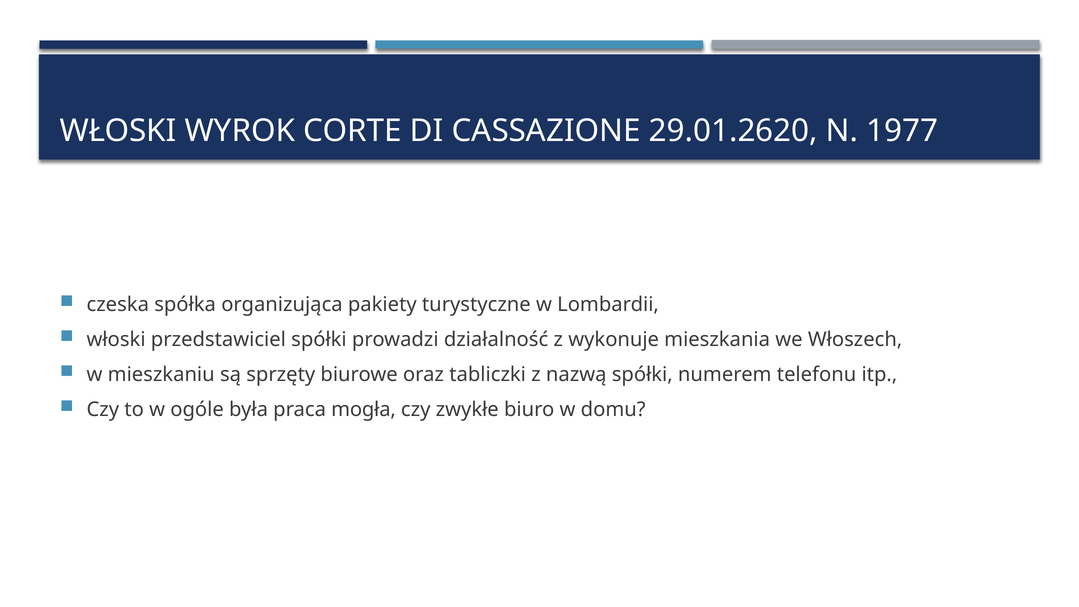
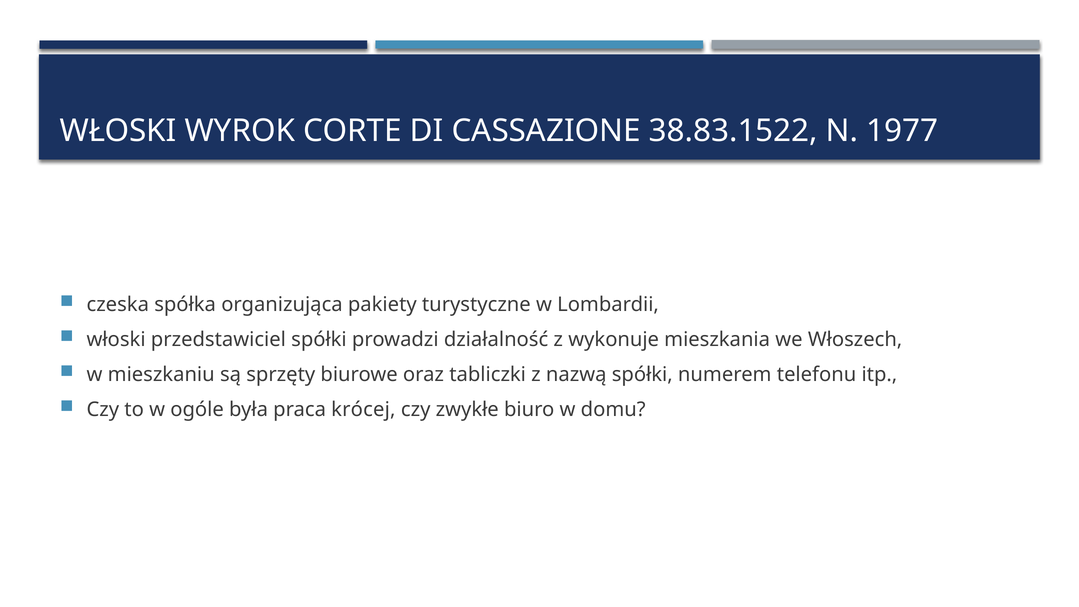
29.01.2620: 29.01.2620 -> 38.83.1522 (733, 131)
mogła: mogła -> krócej (363, 410)
